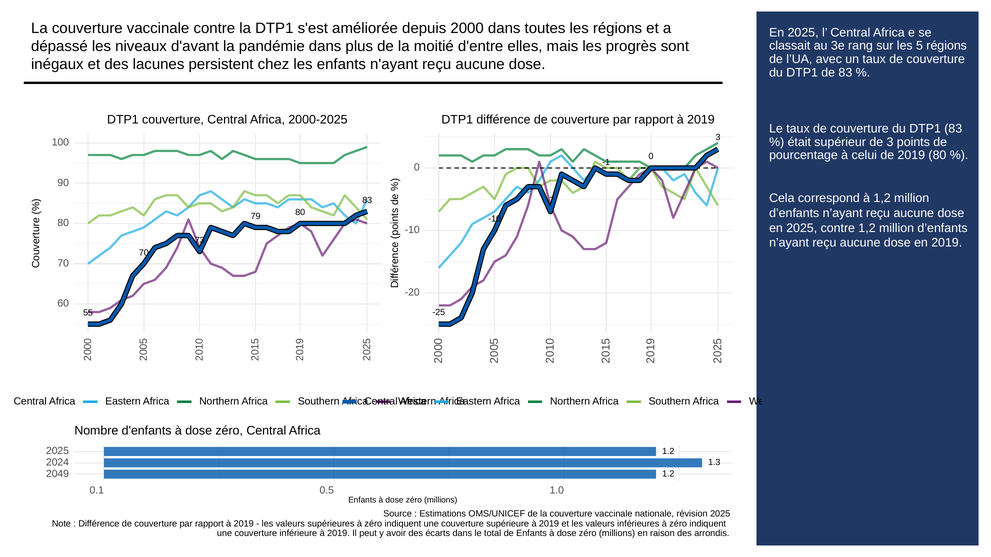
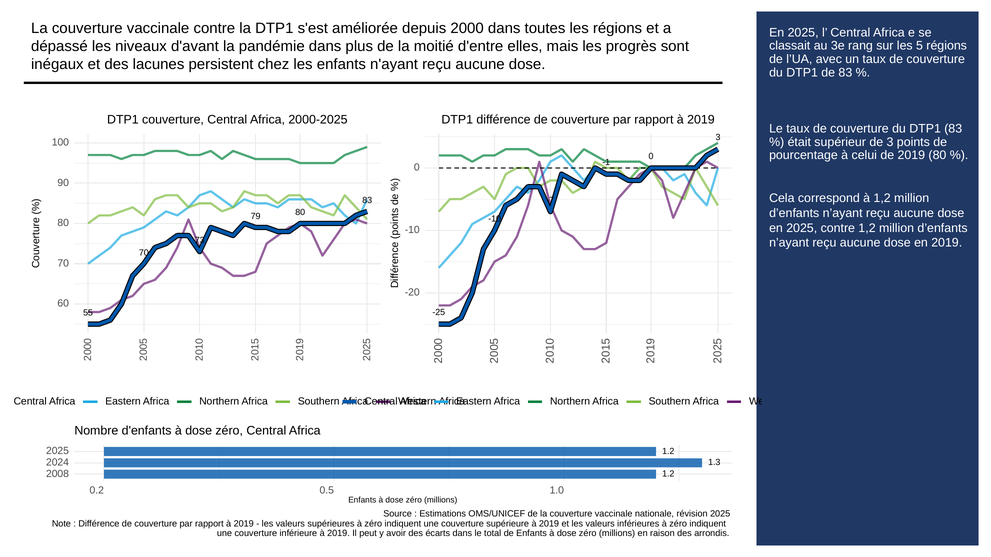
2049: 2049 -> 2008 (57, 474)
0.1: 0.1 -> 0.2 (97, 491)
